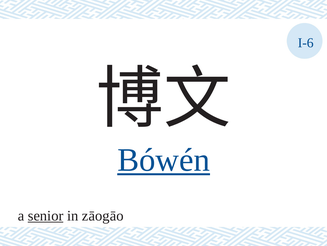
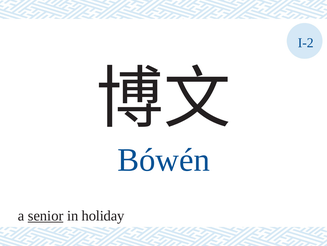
I-6: I-6 -> I-2 (306, 43)
Bówén underline: present -> none (164, 160)
zāogāo: zāogāo -> holiday (103, 215)
